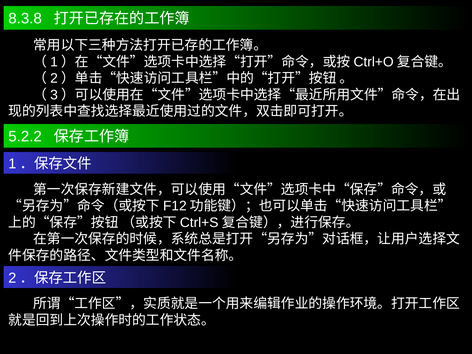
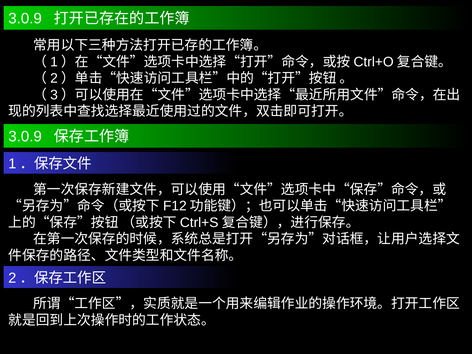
8.3.8: 8.3.8 -> 3.0.9 (25, 18)
5.2.2: 5.2.2 -> 3.0.9 (25, 136)
